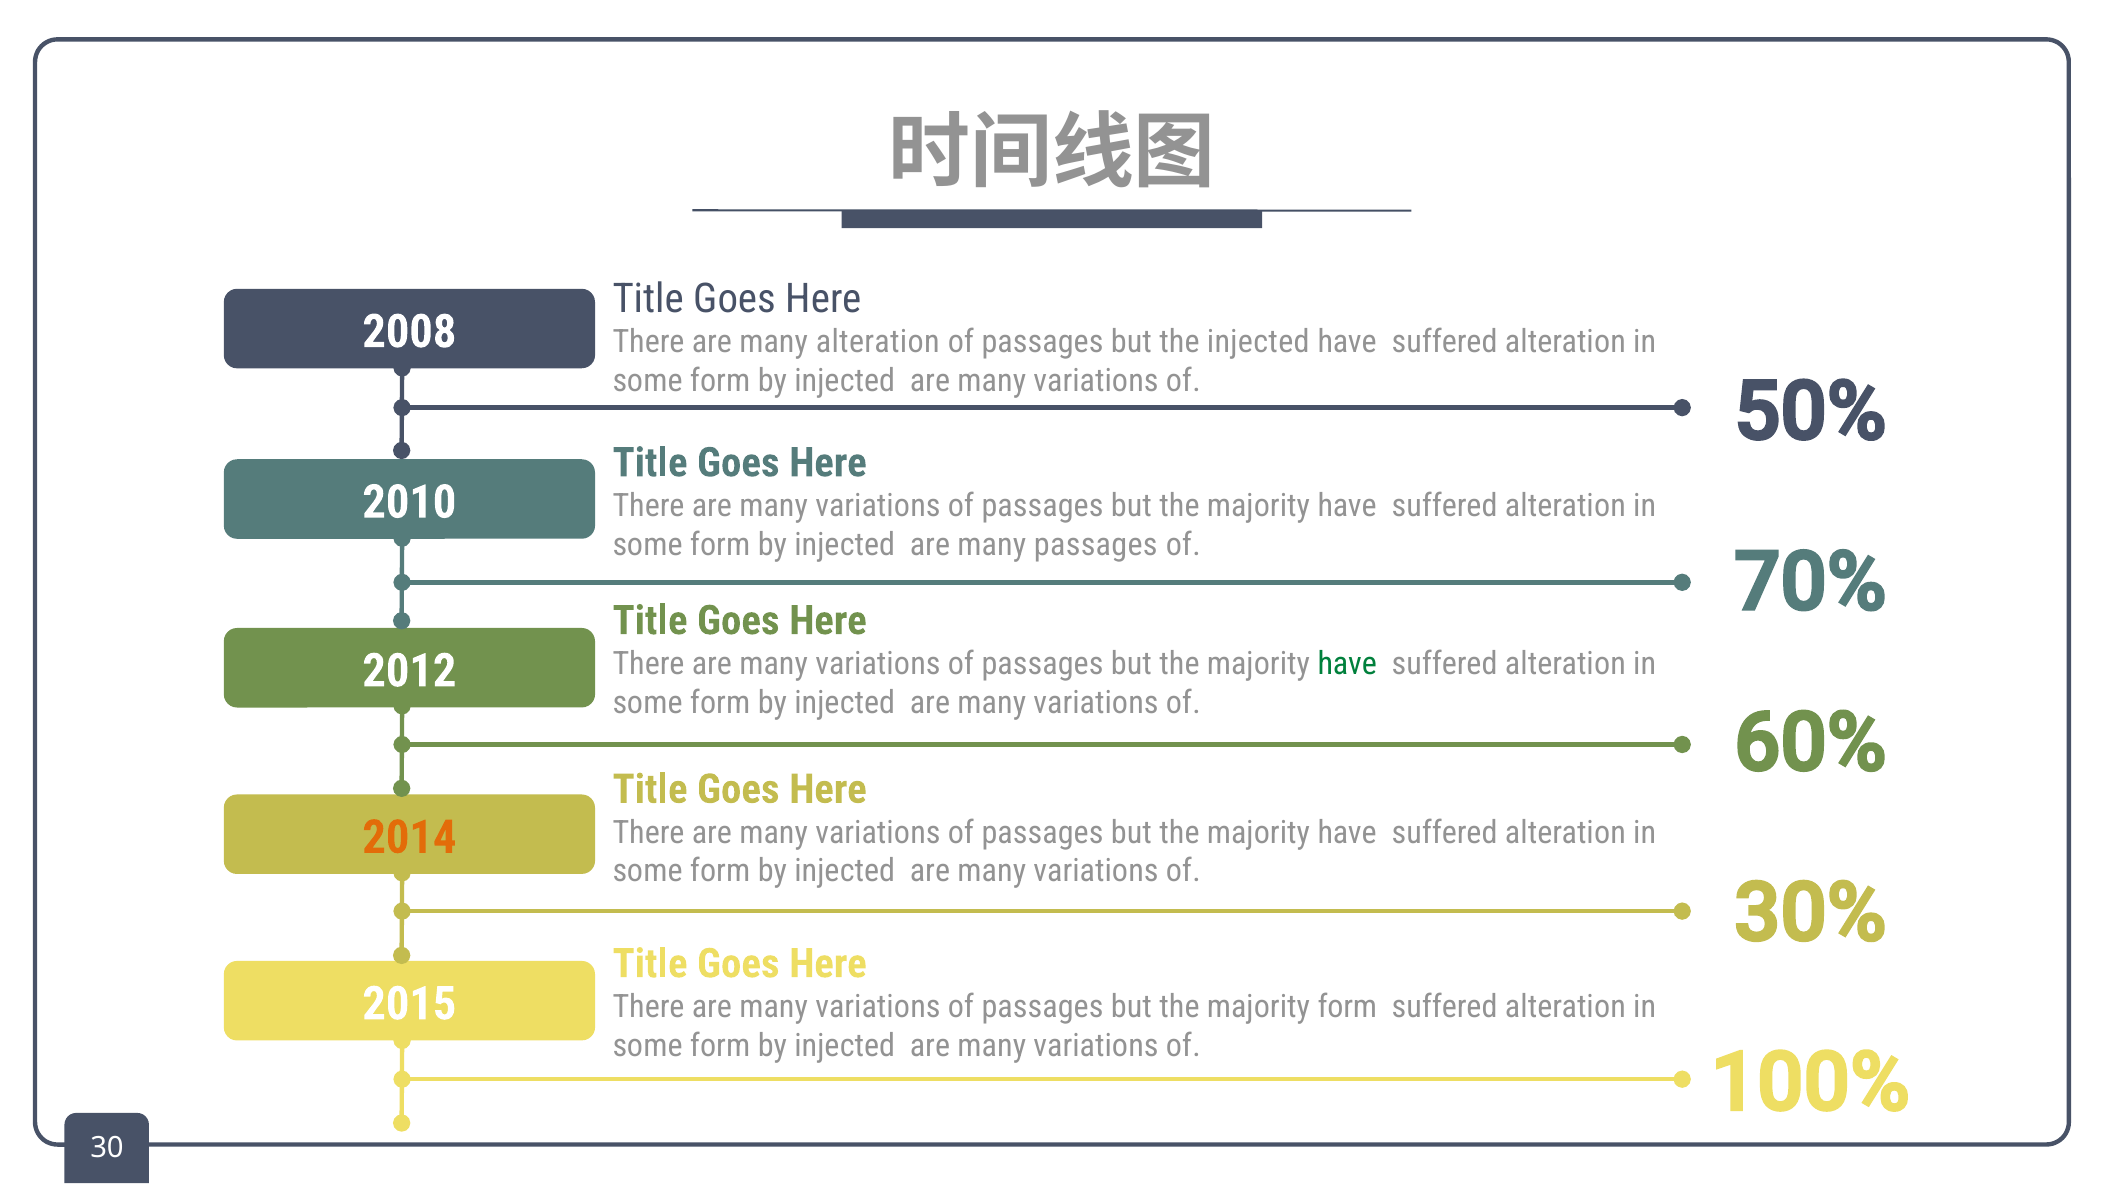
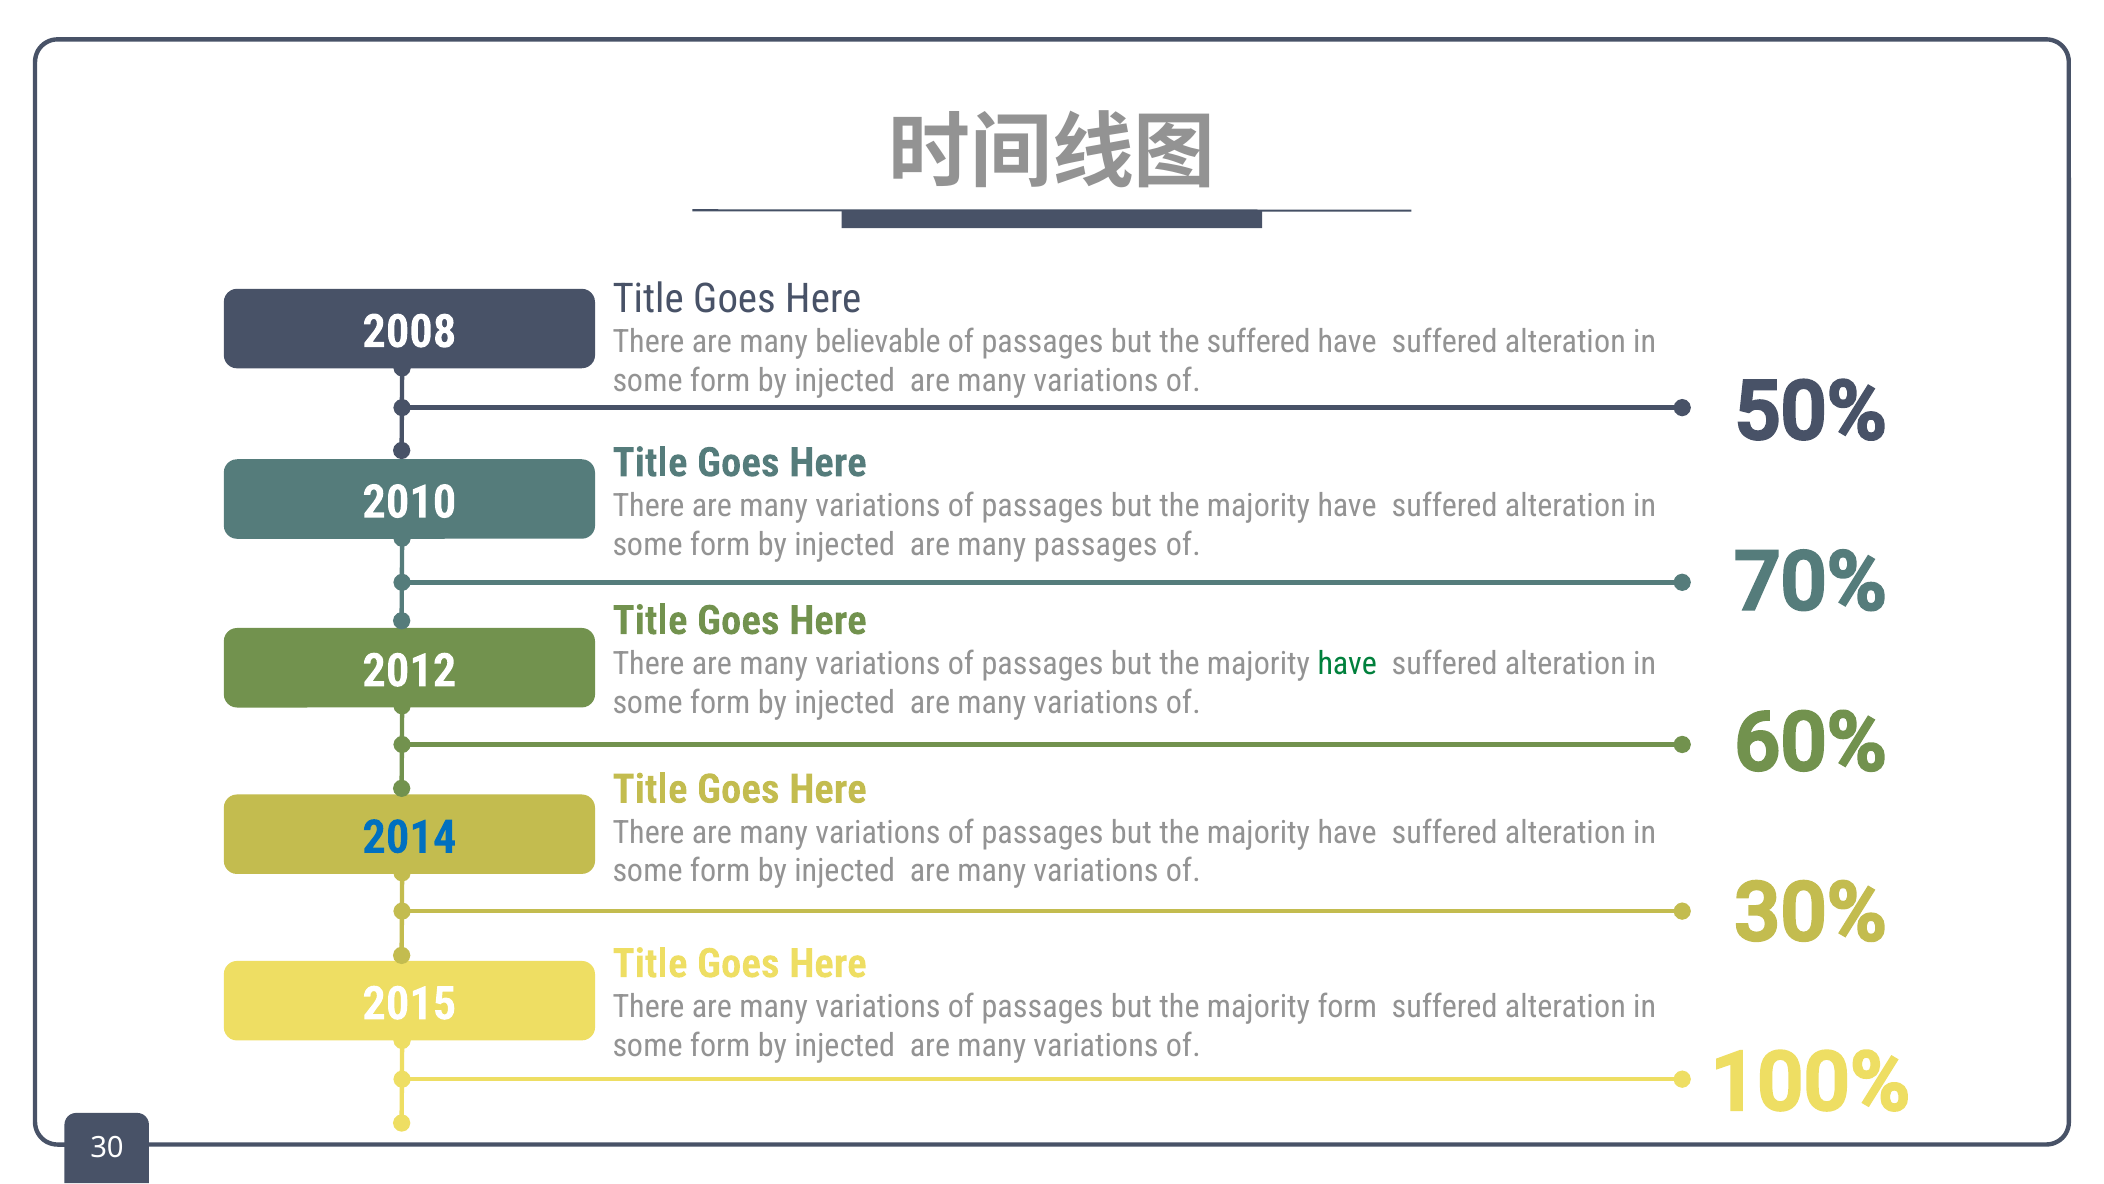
many alteration: alteration -> believable (878, 342)
the injected: injected -> suffered (1259, 342)
2014 colour: orange -> blue (409, 837)
